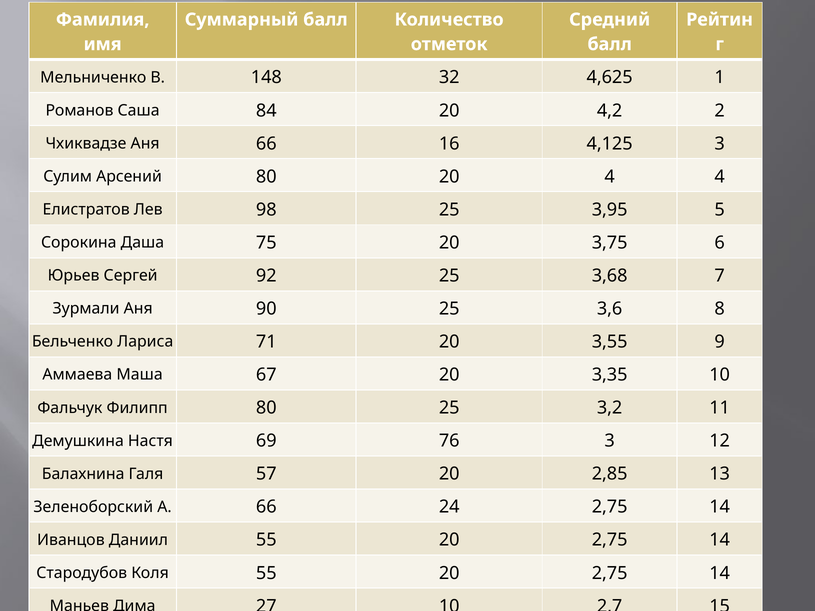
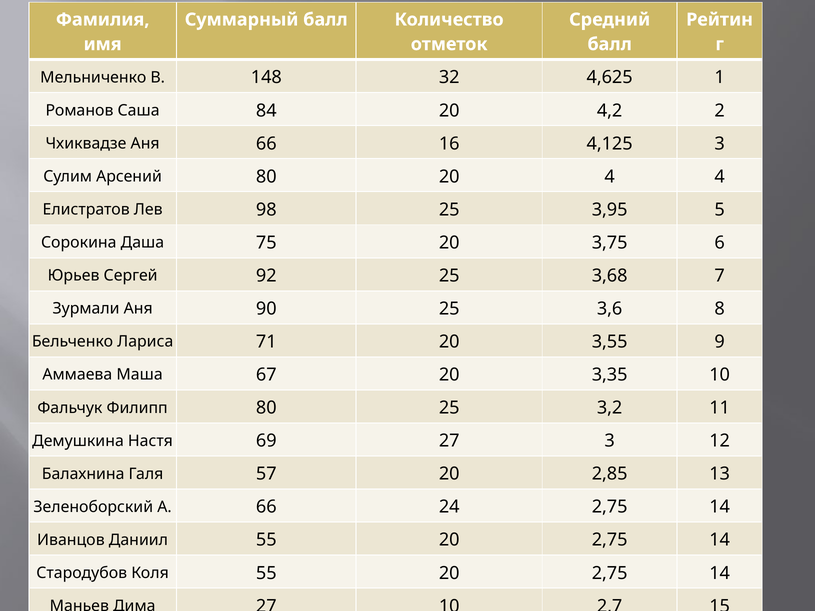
69 76: 76 -> 27 (449, 441)
